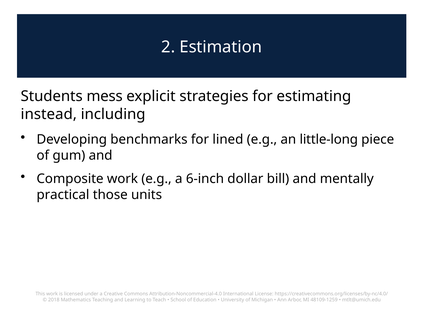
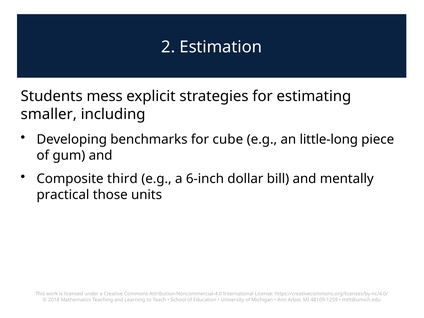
instead: instead -> smaller (49, 114)
lined: lined -> cube (228, 140)
Composite work: work -> third (122, 179)
